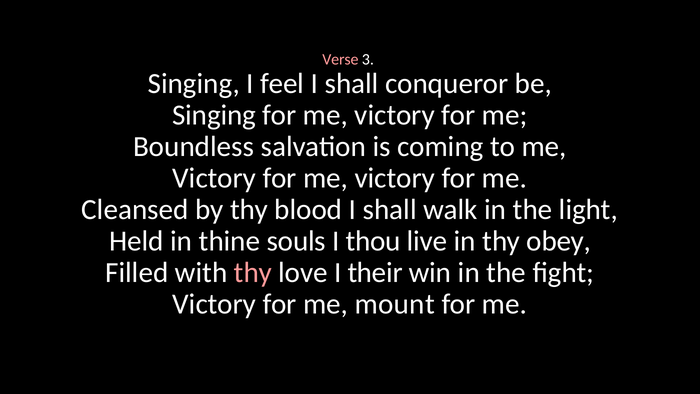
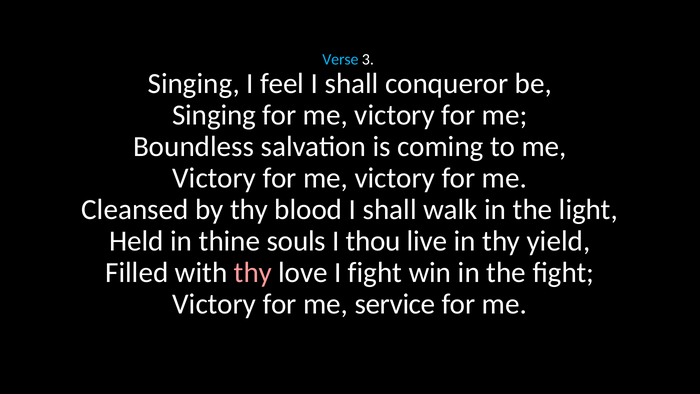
Verse colour: pink -> light blue (340, 59)
obey: obey -> yield (559, 241)
I their: their -> fight (375, 272)
mount: mount -> service (395, 304)
